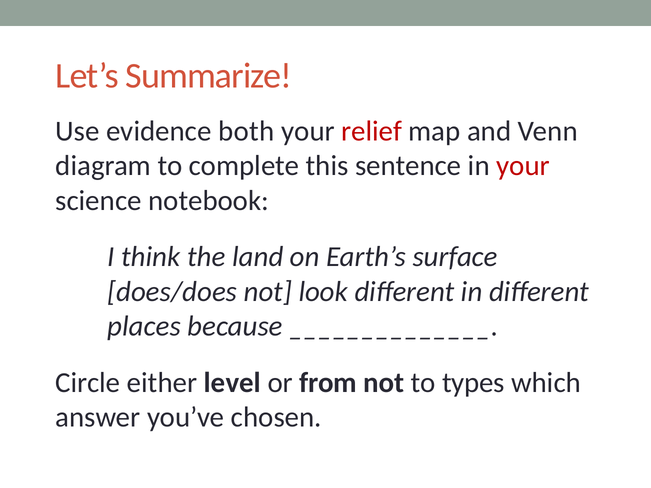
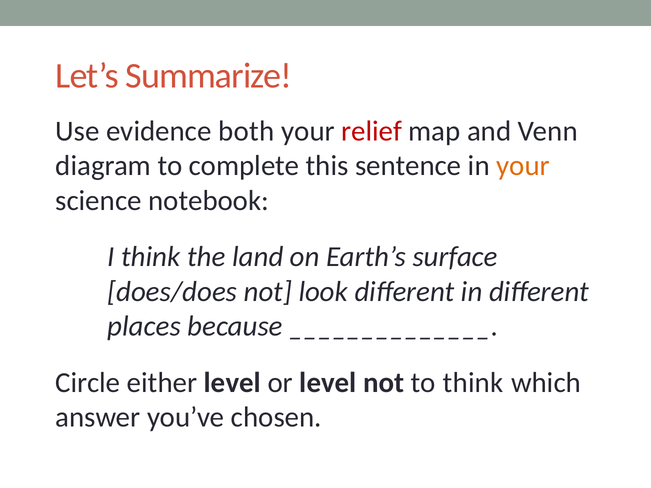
your colour: red -> orange (523, 166)
or from: from -> level (328, 383)
to types: types -> think (473, 383)
